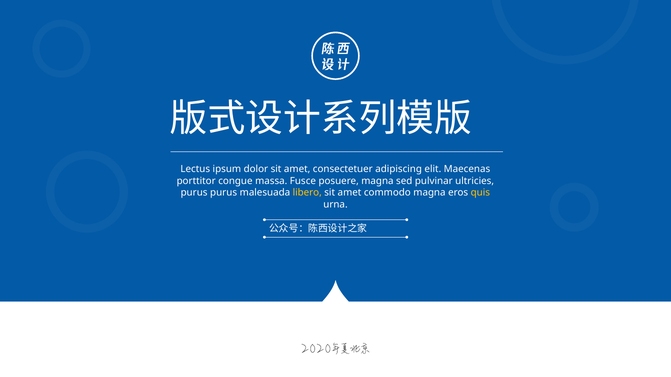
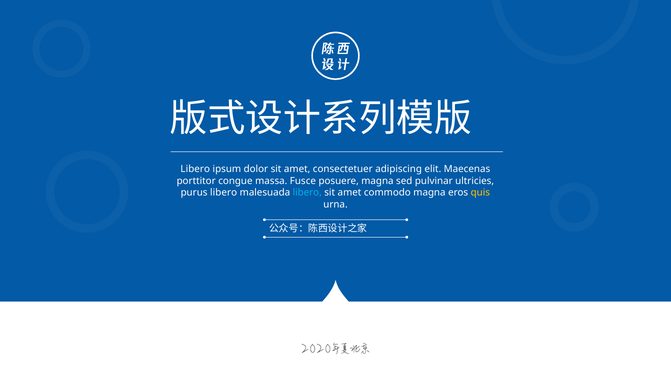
Lectus: Lectus -> Libero (195, 169)
purus purus: purus -> libero (224, 193)
libero colour: yellow -> light blue (307, 193)
